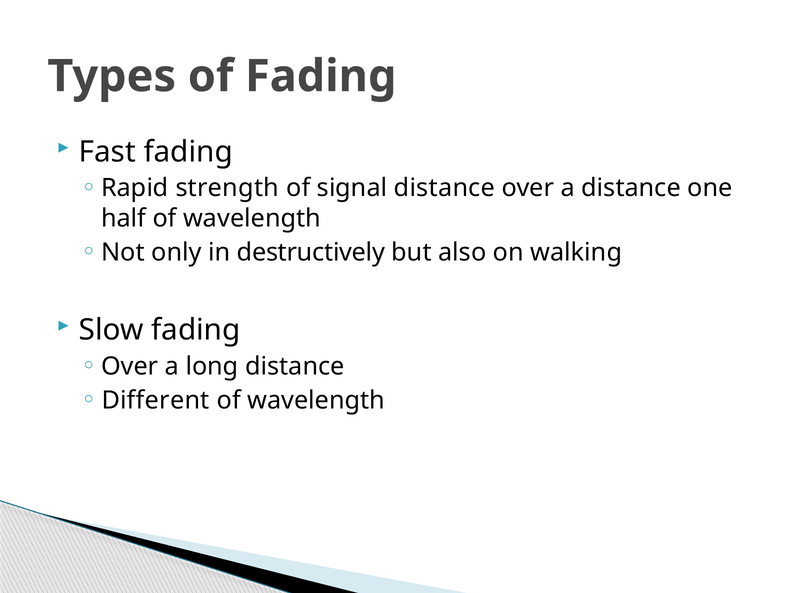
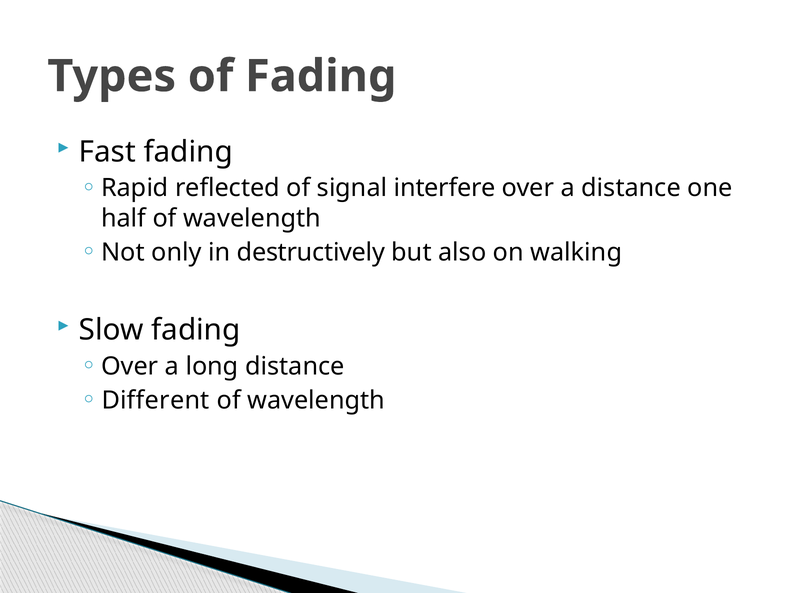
strength: strength -> reflected (227, 188)
signal distance: distance -> interfere (445, 188)
